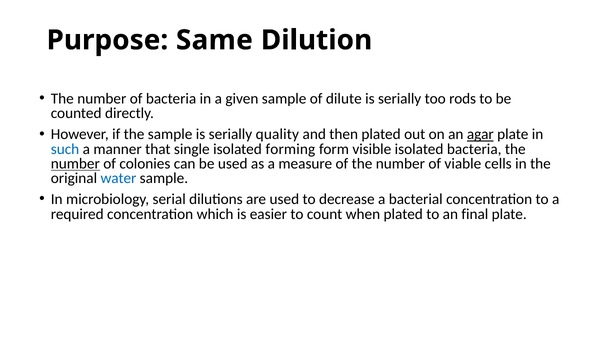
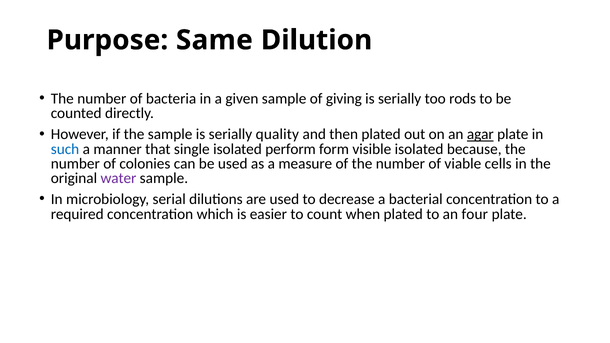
dilute: dilute -> giving (344, 99)
forming: forming -> perform (291, 149)
isolated bacteria: bacteria -> because (474, 149)
number underline: present -> none (75, 164)
water colour: blue -> purple (118, 178)
final: final -> four (475, 214)
